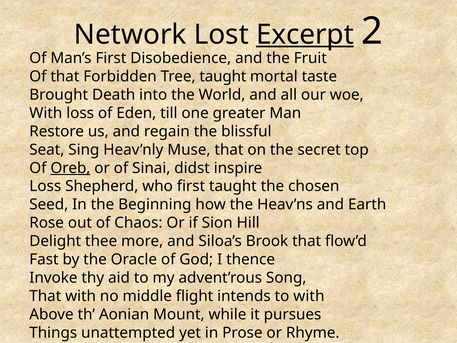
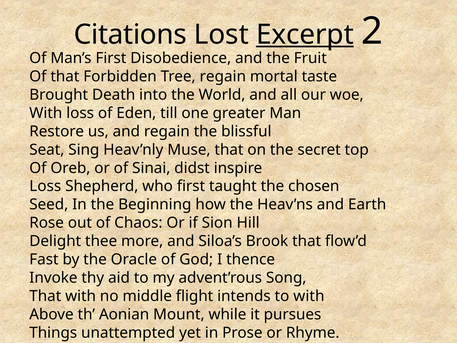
Network: Network -> Citations (130, 35)
Tree taught: taught -> regain (223, 76)
Oreb underline: present -> none (70, 168)
